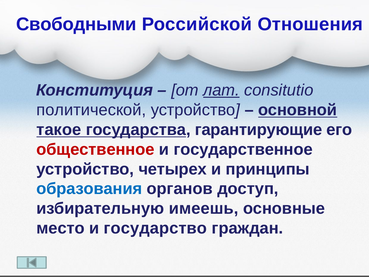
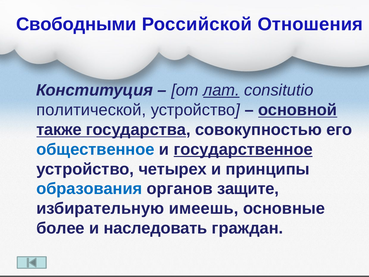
такое: такое -> также (59, 130)
гарантирующие: гарантирующие -> совокупностью (258, 130)
общественное colour: red -> blue (95, 149)
государственное underline: none -> present (243, 149)
доступ: доступ -> защите (248, 189)
место: место -> более (60, 228)
государство: государство -> наследовать (155, 228)
